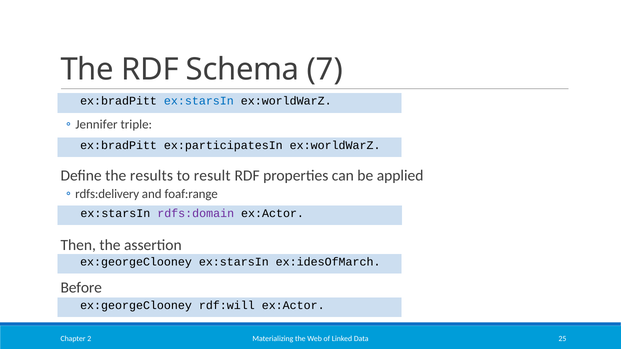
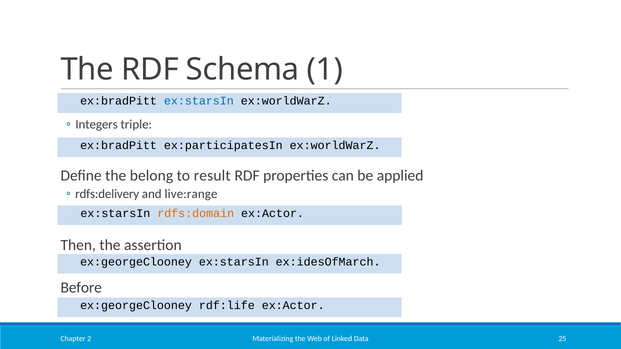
7: 7 -> 1 (325, 70)
Jennifer: Jennifer -> Integers (97, 124)
results: results -> belong (151, 176)
foaf:range: foaf:range -> live:range (191, 194)
rdfs:domain colour: purple -> orange (196, 214)
rdf:will: rdf:will -> rdf:life (227, 305)
